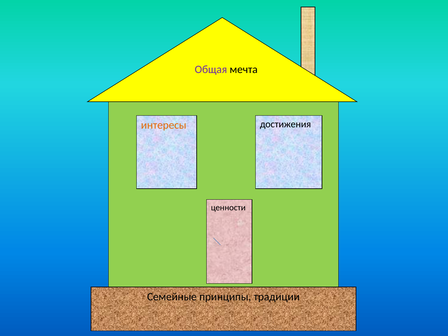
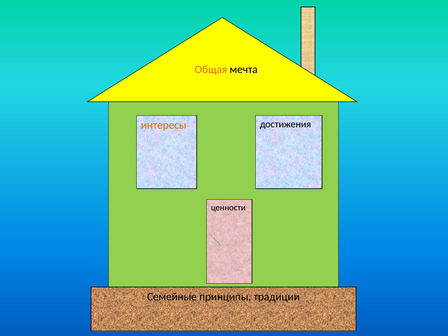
Общая colour: purple -> orange (211, 69)
